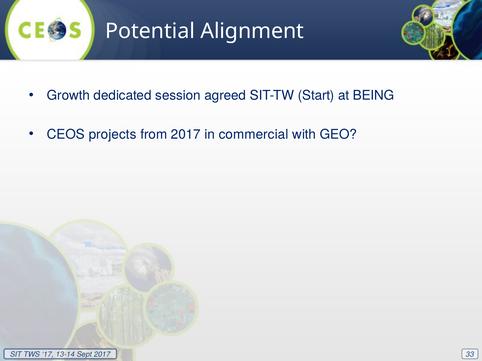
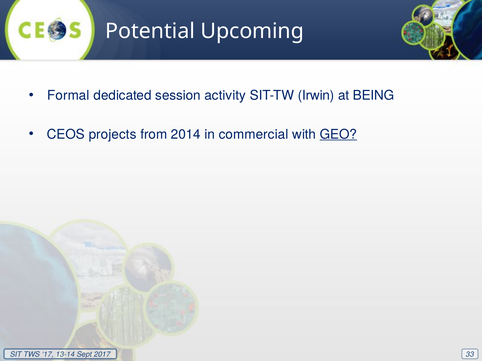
Alignment: Alignment -> Upcoming (252, 31)
Growth: Growth -> Formal (68, 96)
agreed: agreed -> activity (225, 96)
Start: Start -> Irwin (316, 96)
from 2017: 2017 -> 2014 (186, 135)
GEO underline: none -> present (338, 135)
